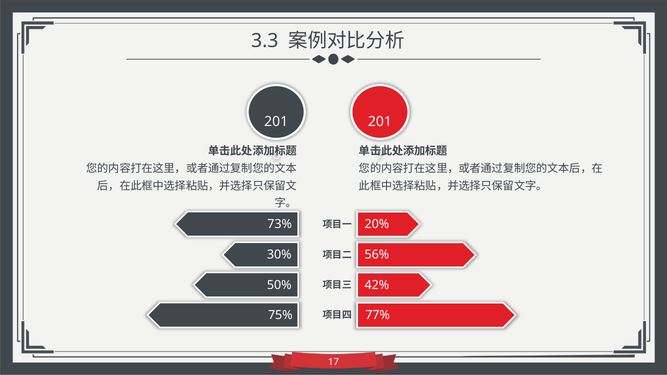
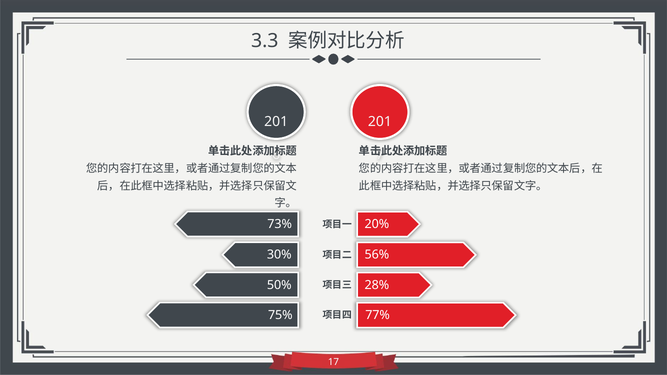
42%: 42% -> 28% (377, 285)
